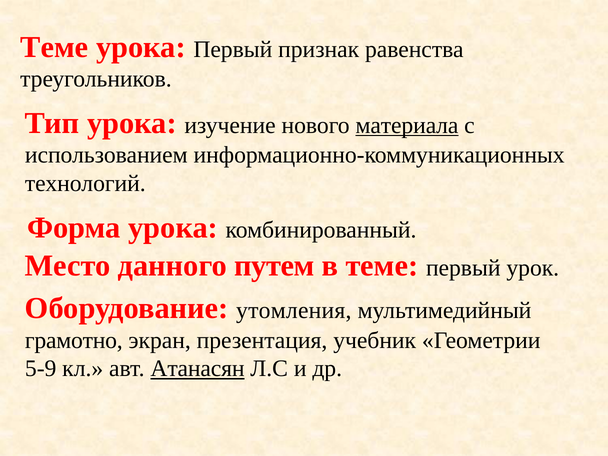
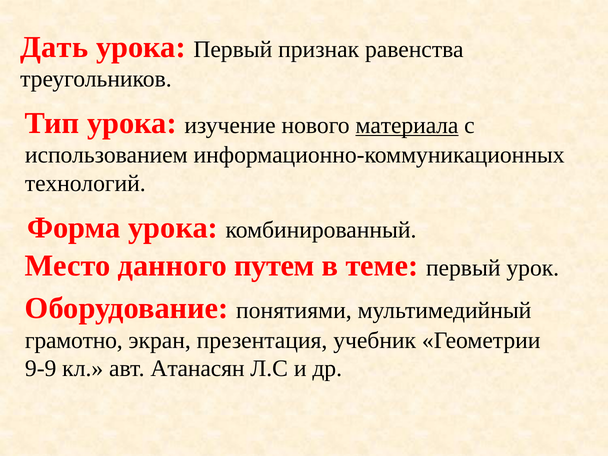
Теме: Теме -> Дать (54, 47)
утомления: утомления -> понятиями (294, 311)
5-9: 5-9 -> 9-9 (41, 369)
Атанасян underline: present -> none (198, 369)
